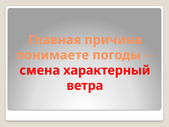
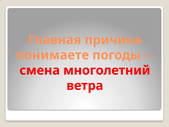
характерный: характерный -> многолетний (107, 70)
